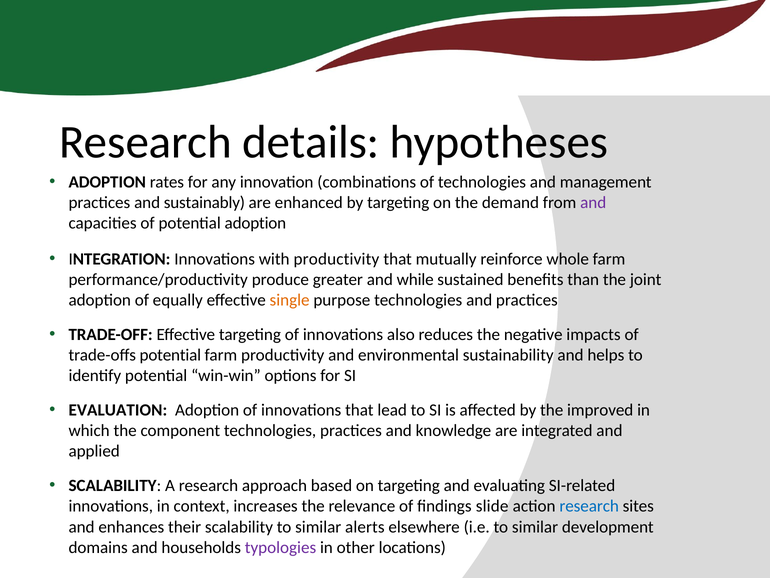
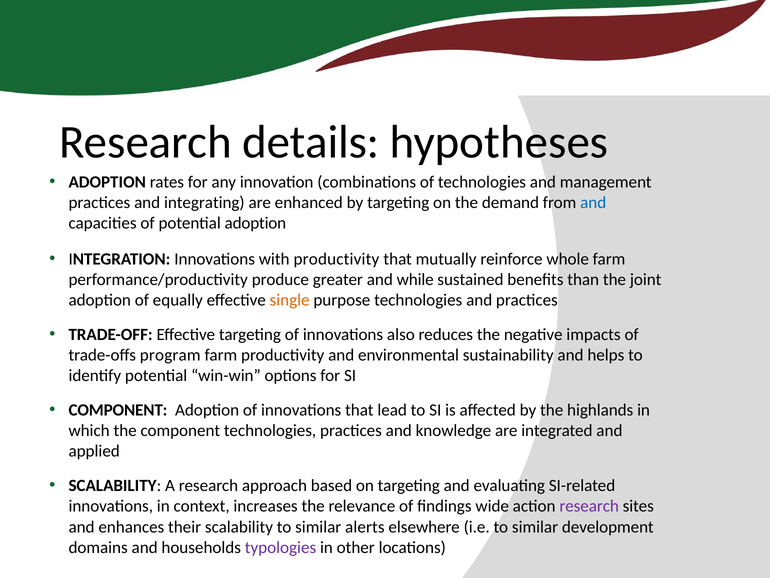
sustainably: sustainably -> integrating (204, 203)
and colour: purple -> blue (593, 203)
trade-offs potential: potential -> program (170, 355)
EVALUATION: EVALUATION -> COMPONENT (118, 410)
improved: improved -> highlands (600, 410)
slide: slide -> wide (492, 506)
research colour: blue -> purple (589, 506)
